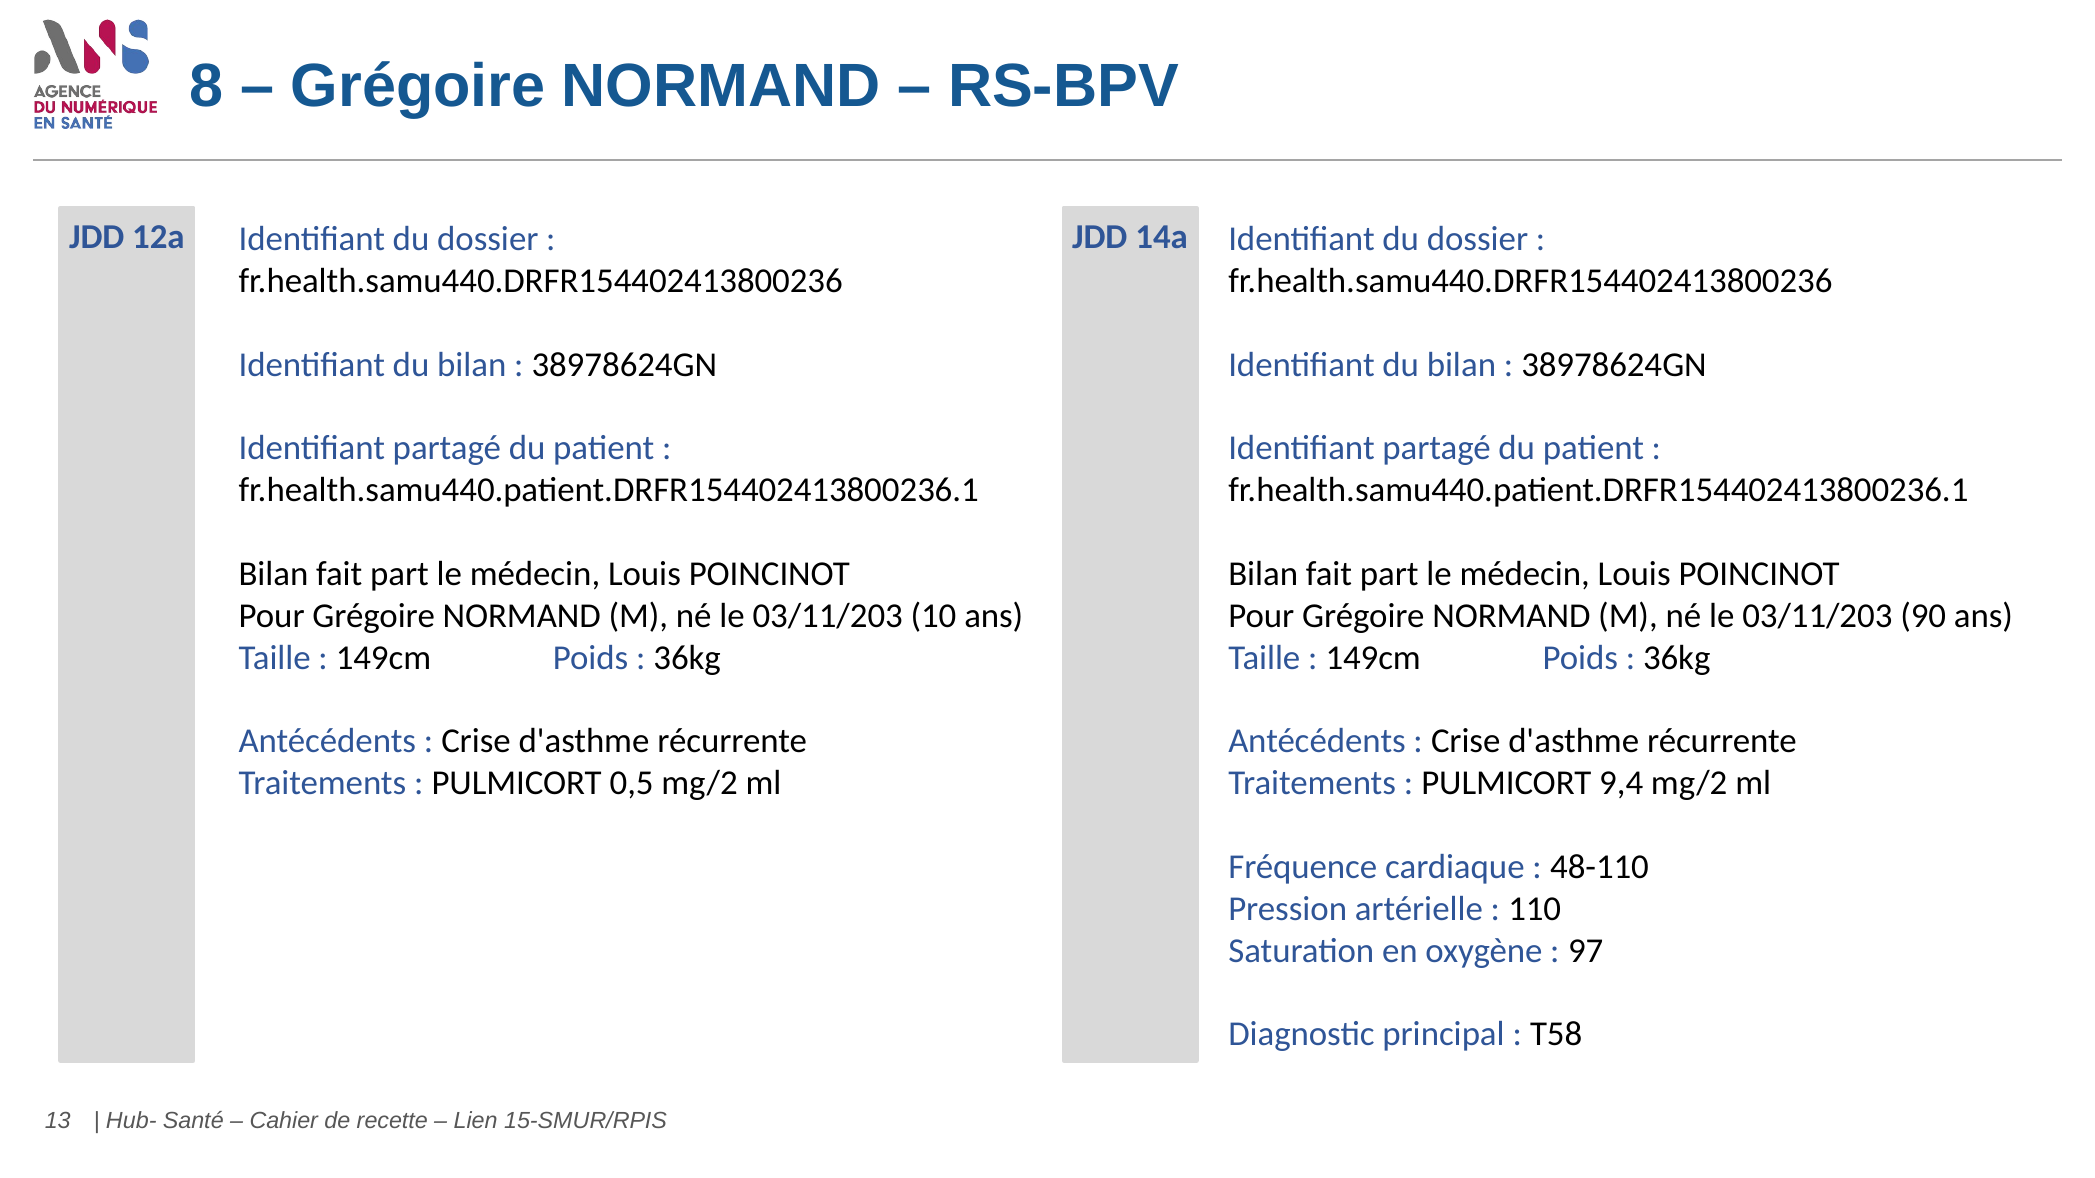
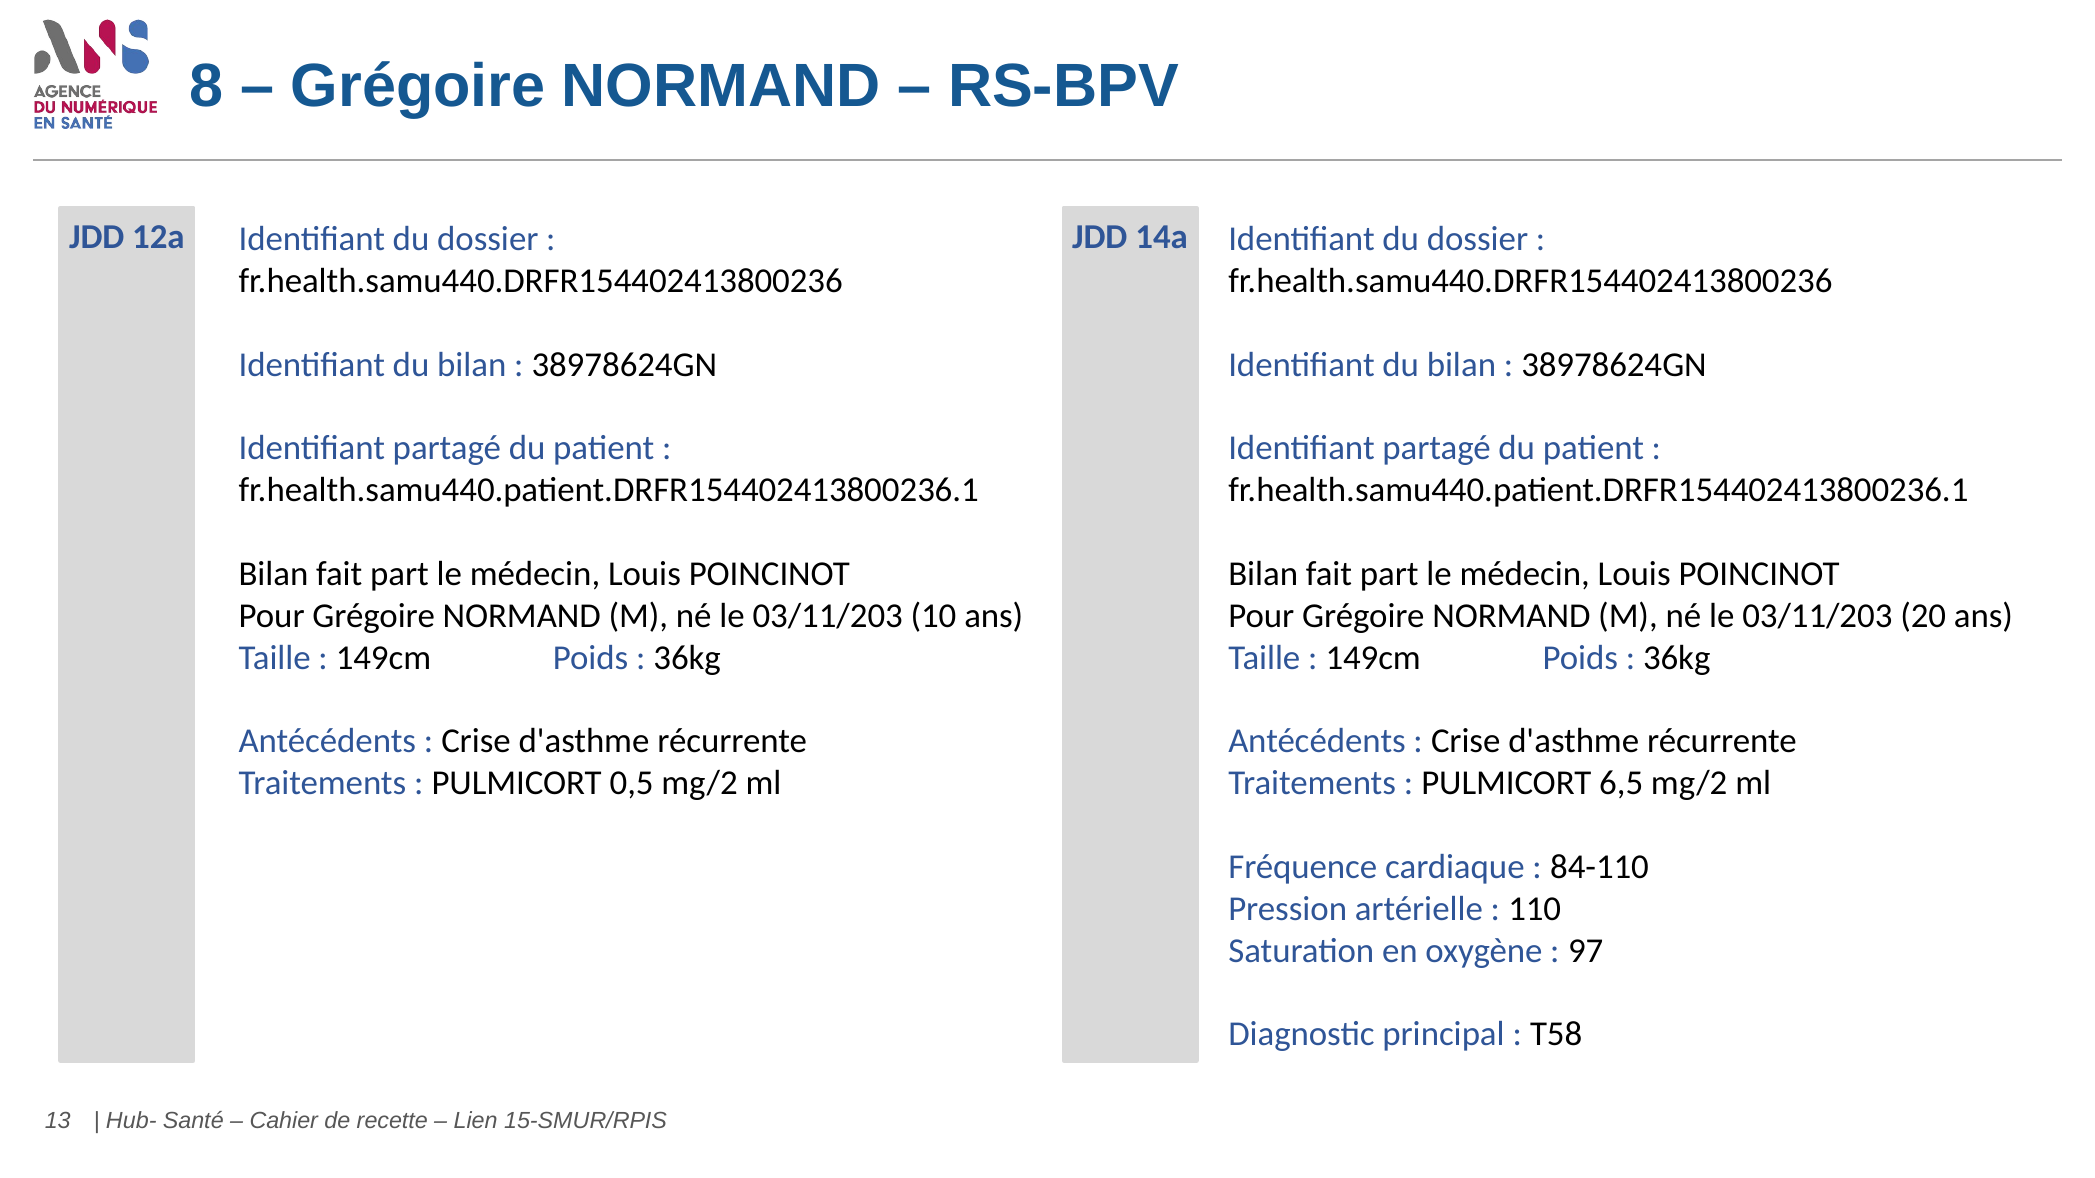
90: 90 -> 20 (1923, 616)
9,4: 9,4 -> 6,5 (1621, 783)
48-110: 48-110 -> 84-110 (1600, 867)
